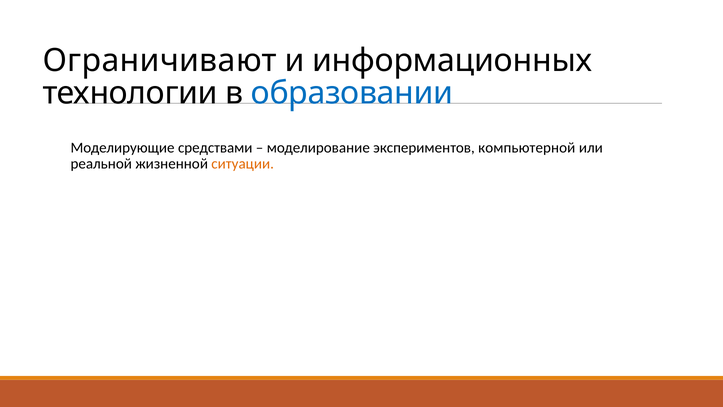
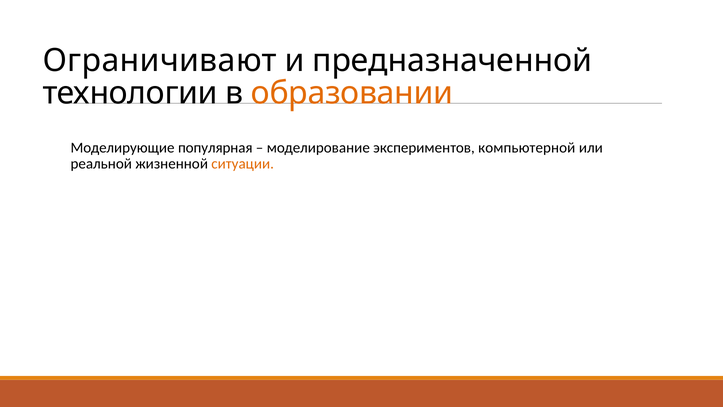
информационных: информационных -> предназначенной (452, 60)
образовании colour: blue -> orange (352, 93)
средствами: средствами -> популярная (215, 148)
